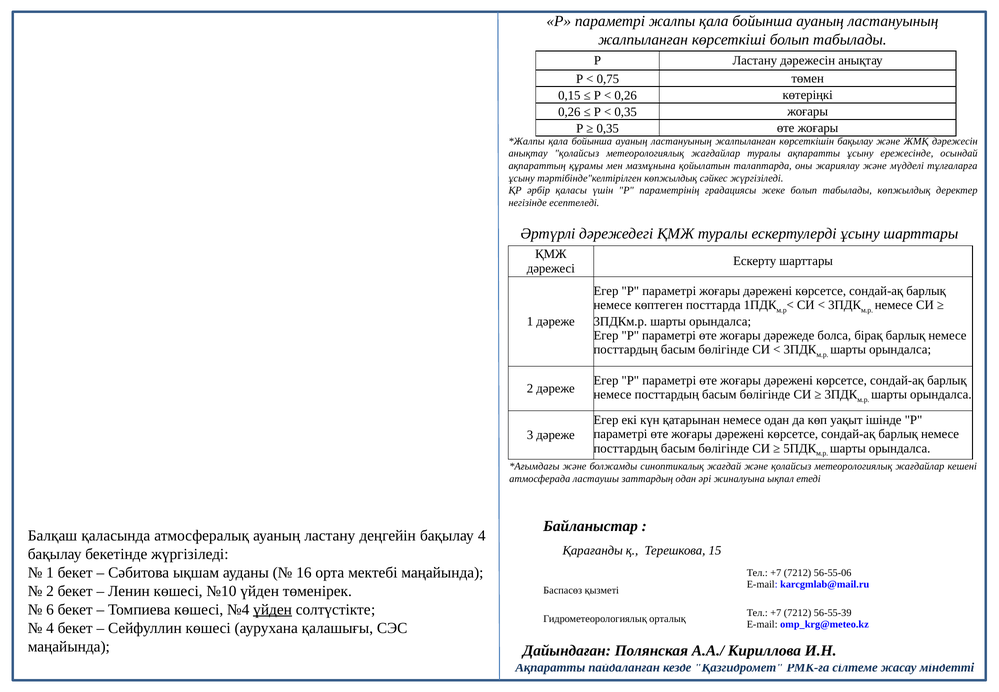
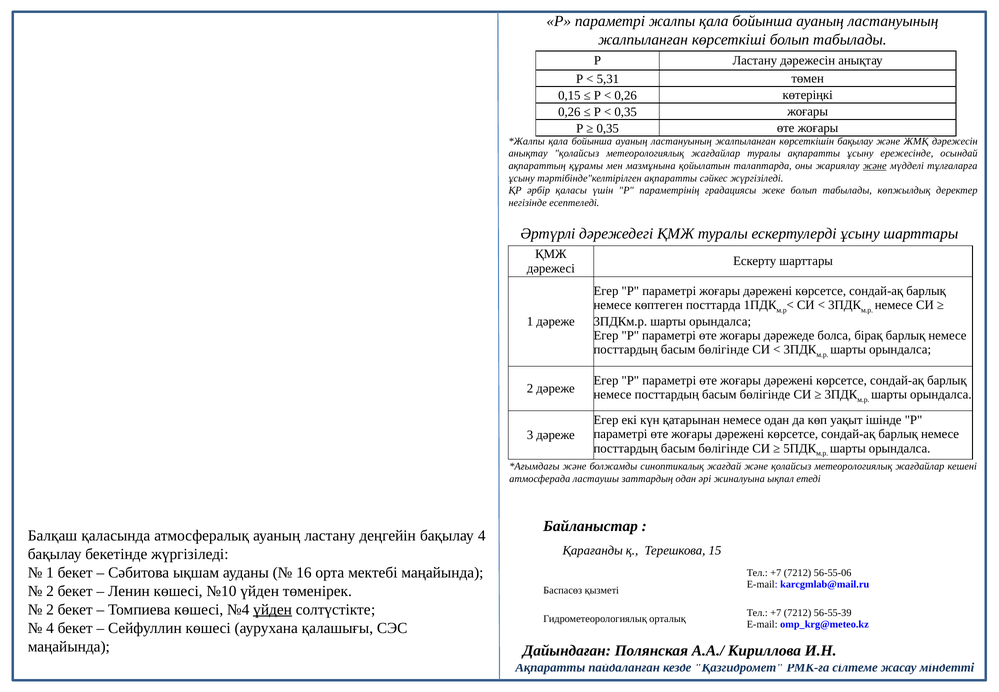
0,75: 0,75 -> 5,31 (608, 79)
және underline: none -> present (875, 166)
тәртібінде"келтірілген көпжылдық: көпжылдық -> ақпаратты (671, 178)
6: 6 -> 2 (50, 609)
